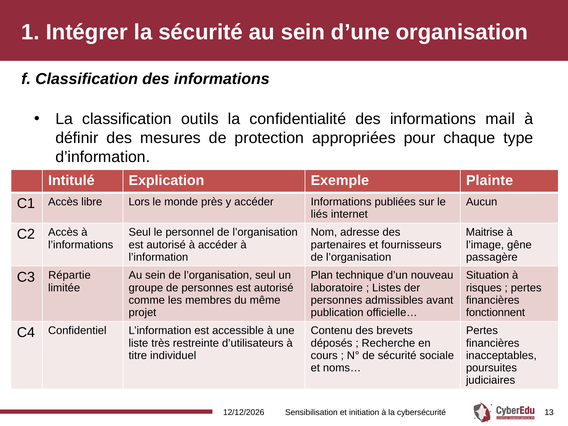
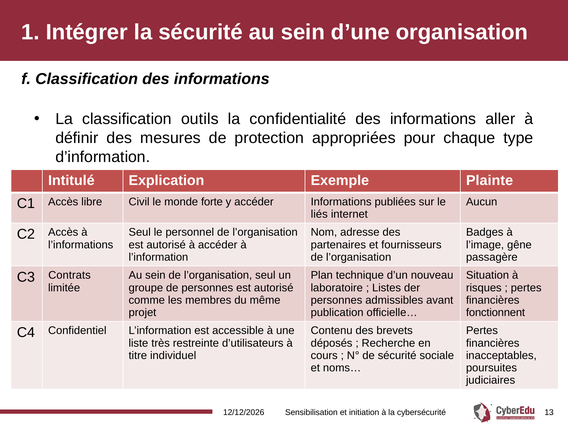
mail: mail -> aller (500, 119)
Lors: Lors -> Civil (139, 202)
près: près -> forte (212, 202)
Maitrise: Maitrise -> Badges (485, 232)
Répartie: Répartie -> Contrats (70, 275)
